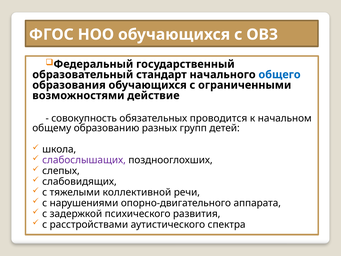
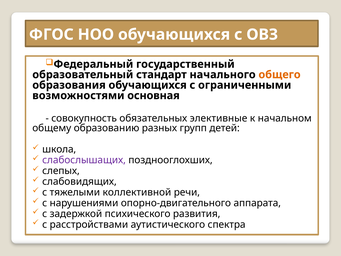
общего colour: blue -> orange (280, 75)
действие: действие -> основная (153, 95)
проводится: проводится -> элективные (219, 118)
